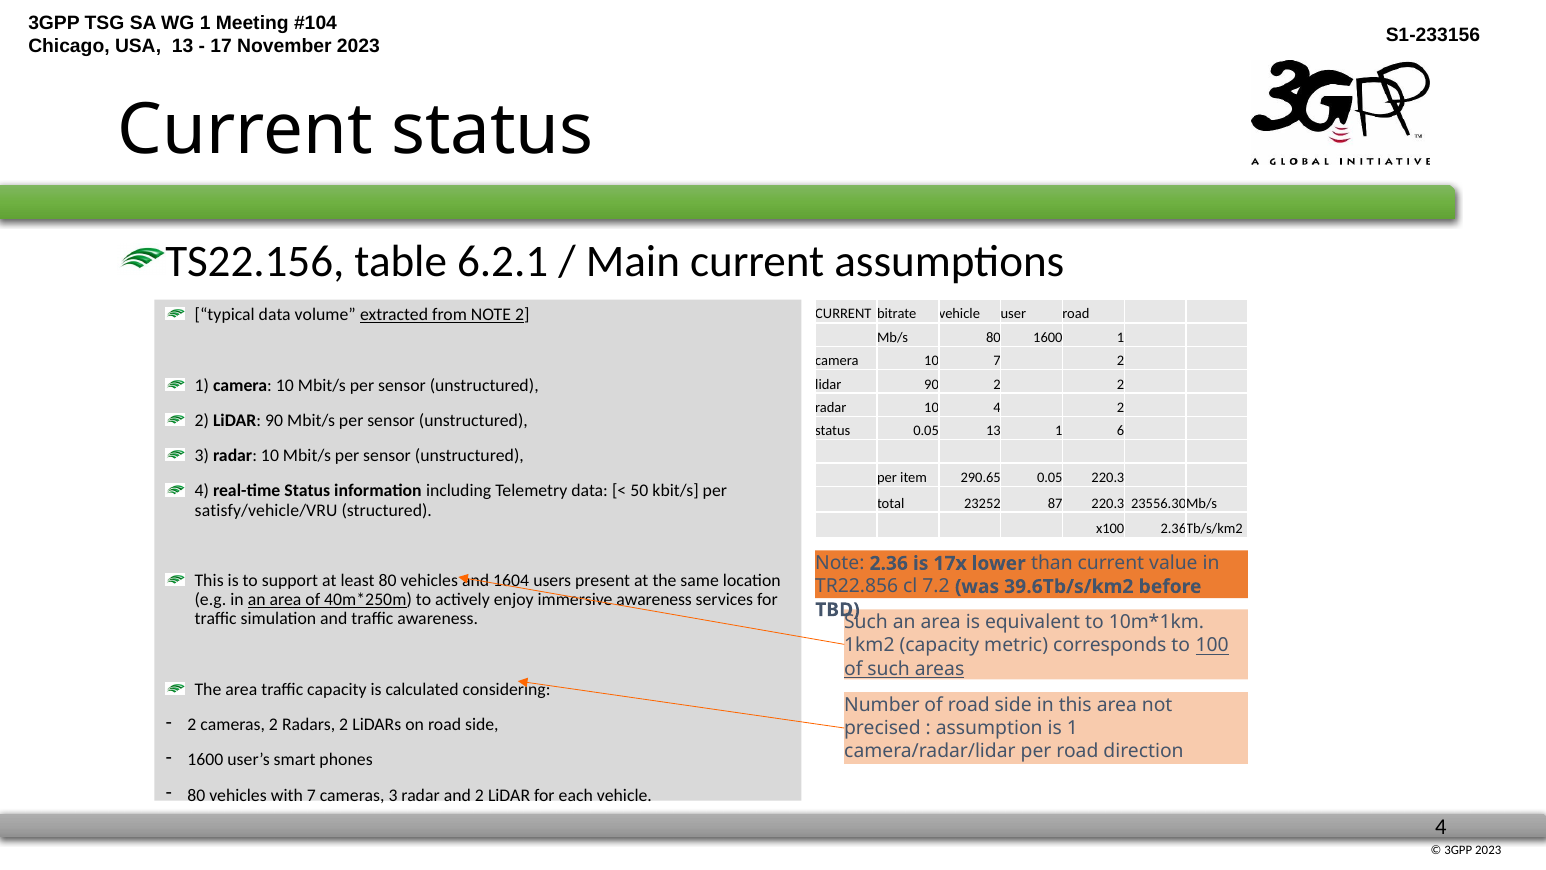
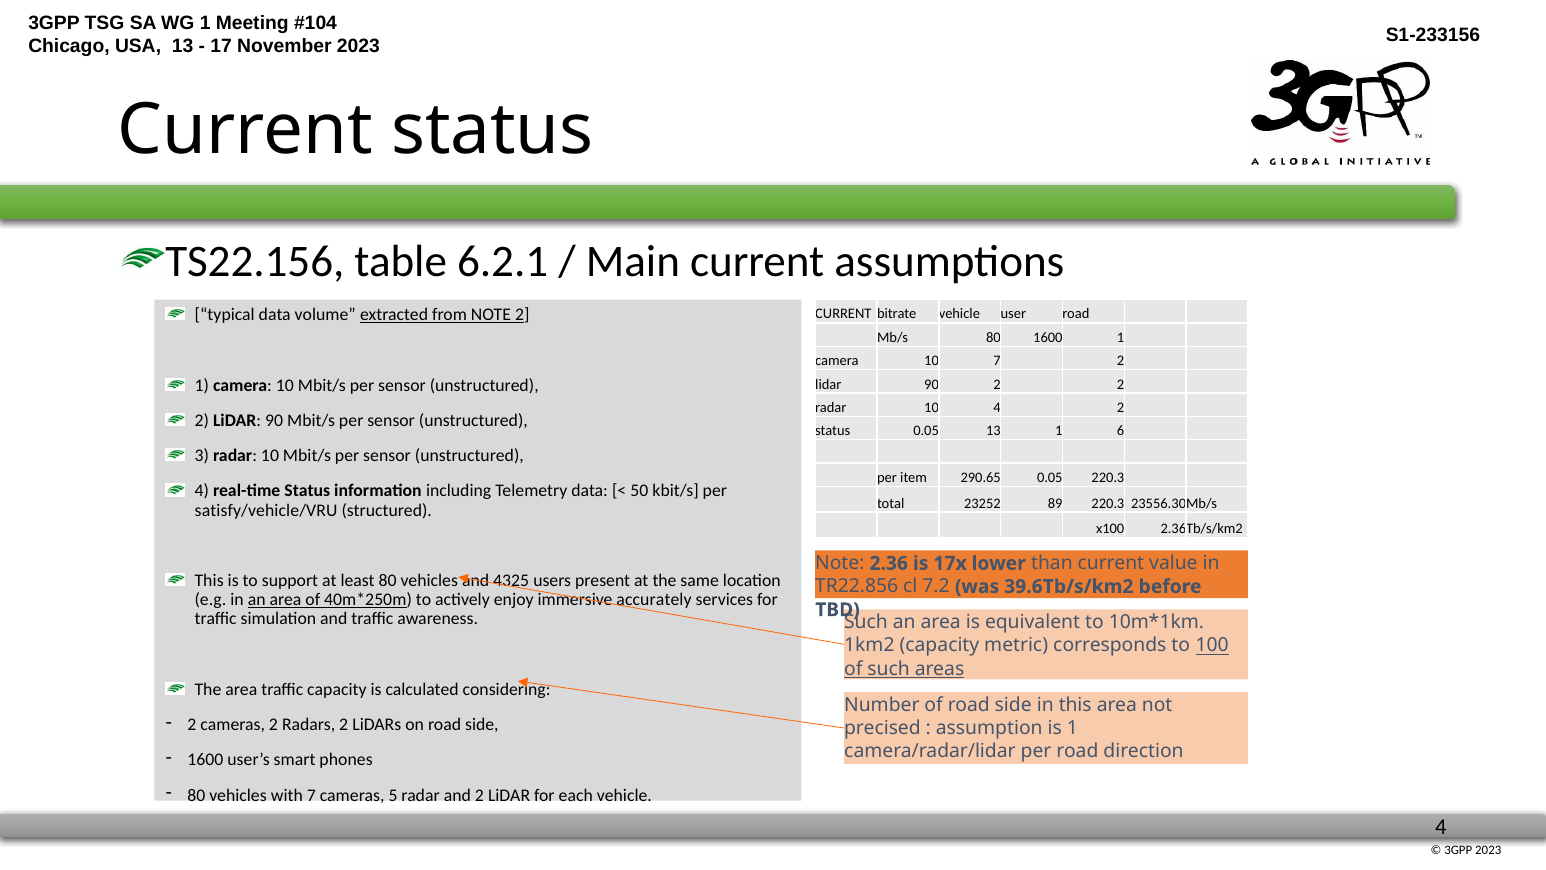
87: 87 -> 89 (1055, 503)
1604: 1604 -> 4325 (511, 580)
immersive awareness: awareness -> accurately (654, 600)
cameras 3: 3 -> 5 (393, 795)
